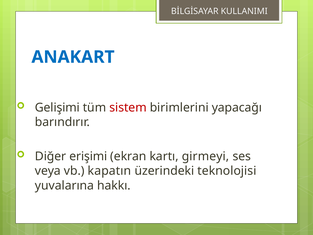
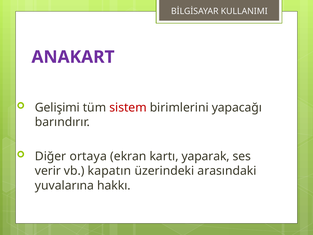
ANAKART colour: blue -> purple (73, 57)
erişimi: erişimi -> ortaya (88, 156)
girmeyi: girmeyi -> yaparak (206, 156)
veya: veya -> verir (48, 171)
teknolojisi: teknolojisi -> arasındaki (227, 171)
